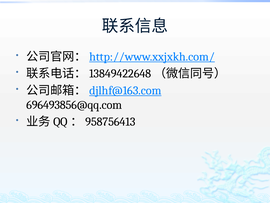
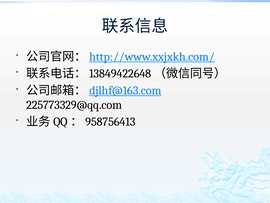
696493856@qq.com: 696493856@qq.com -> 225773329@qq.com (74, 105)
